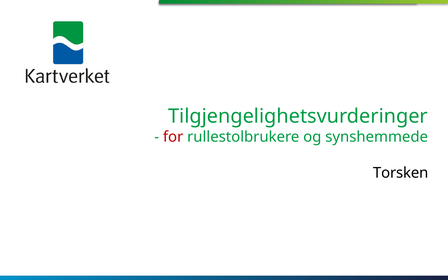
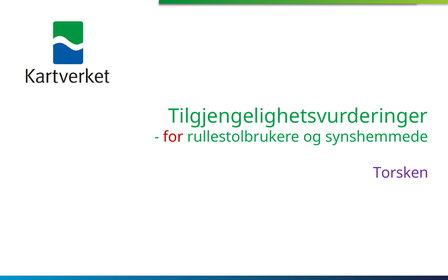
Torsken colour: black -> purple (401, 173)
